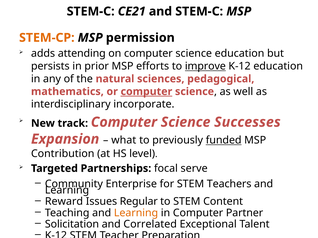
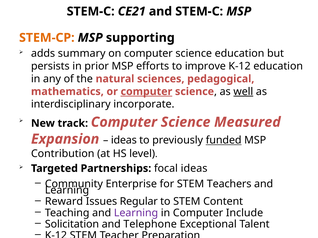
permission: permission -> supporting (140, 38)
attending: attending -> summary (82, 54)
improve underline: present -> none (205, 66)
well underline: none -> present (243, 92)
Successes: Successes -> Measured (247, 122)
what: what -> ideas (124, 140)
focal serve: serve -> ideas (194, 169)
Learning colour: orange -> purple (136, 213)
Partner: Partner -> Include (245, 213)
Correlated: Correlated -> Telephone (150, 225)
